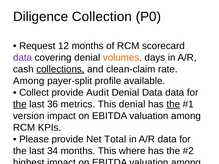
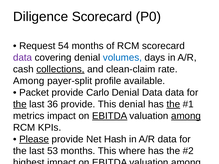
Diligence Collection: Collection -> Scorecard (102, 17)
12: 12 -> 54 (64, 46)
volumes colour: orange -> blue (122, 58)
Collect: Collect -> Packet (34, 93)
Audit: Audit -> Carlo (98, 93)
36 metrics: metrics -> provide (78, 104)
version: version -> metrics (29, 116)
EBITDA underline: none -> present (110, 116)
among underline: none -> present (186, 116)
Please underline: none -> present (34, 139)
Total: Total -> Hash (115, 139)
34: 34 -> 53 (53, 151)
